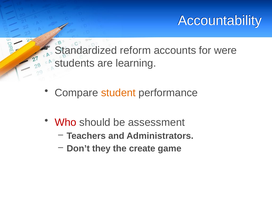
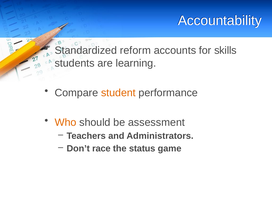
were: were -> skills (225, 50)
Who colour: red -> orange (66, 122)
they: they -> race (101, 149)
create: create -> status (142, 149)
